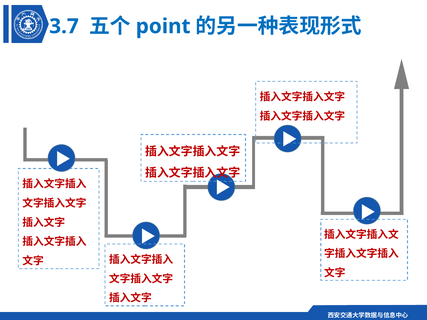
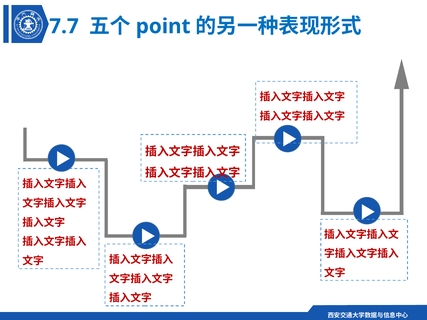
3.7: 3.7 -> 7.7 (64, 26)
